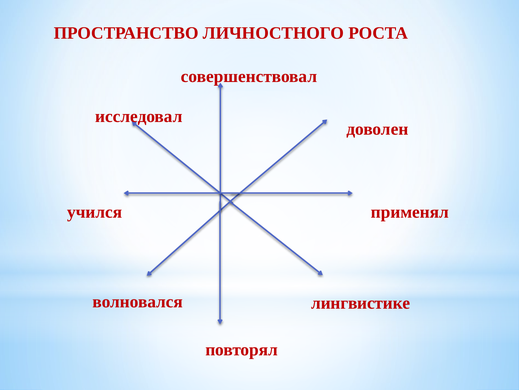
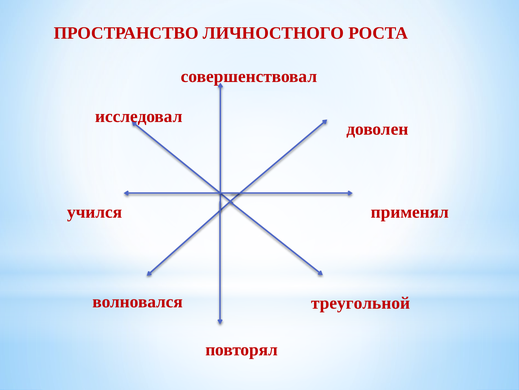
лингвистике: лингвистике -> треугольной (361, 303)
